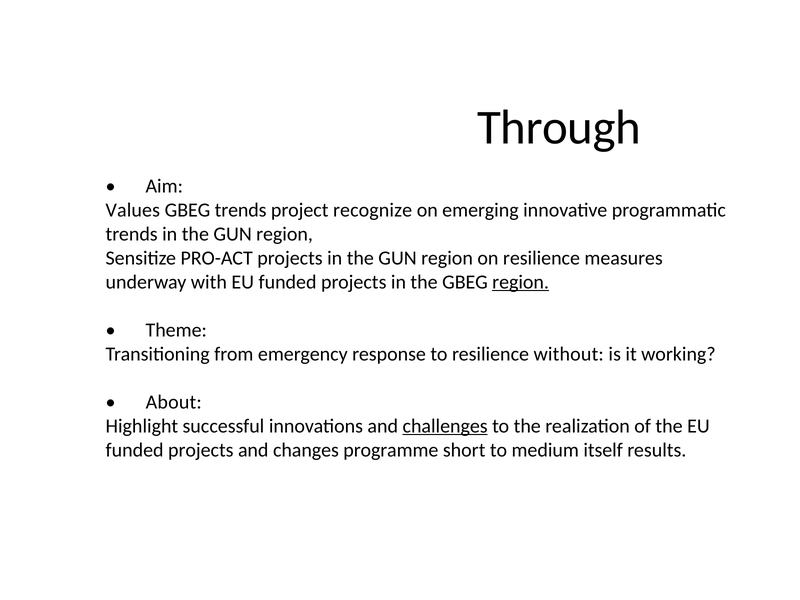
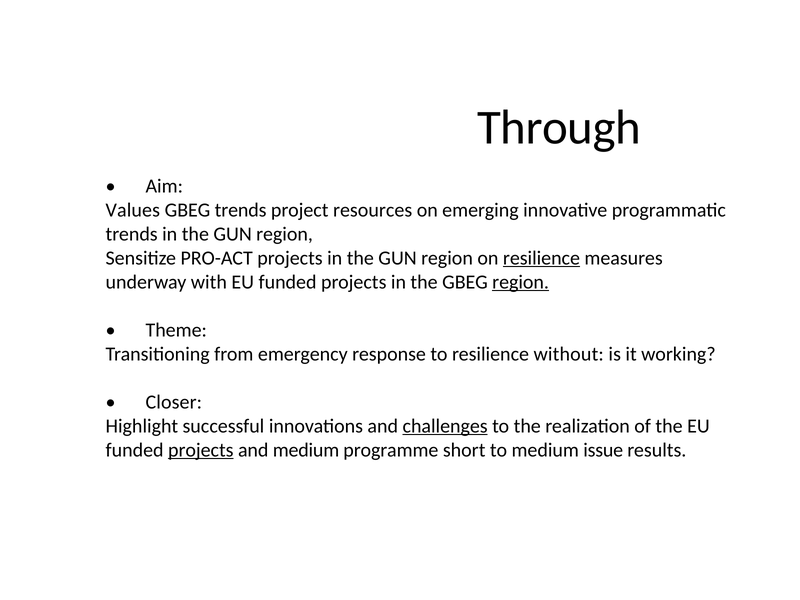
recognize: recognize -> resources (373, 210)
resilience underline: none -> present (541, 258)
About: About -> Closer (174, 402)
projects underline: none -> present (201, 450)
and changes: changes -> medium (306, 450)
itself: itself -> issue (603, 450)
